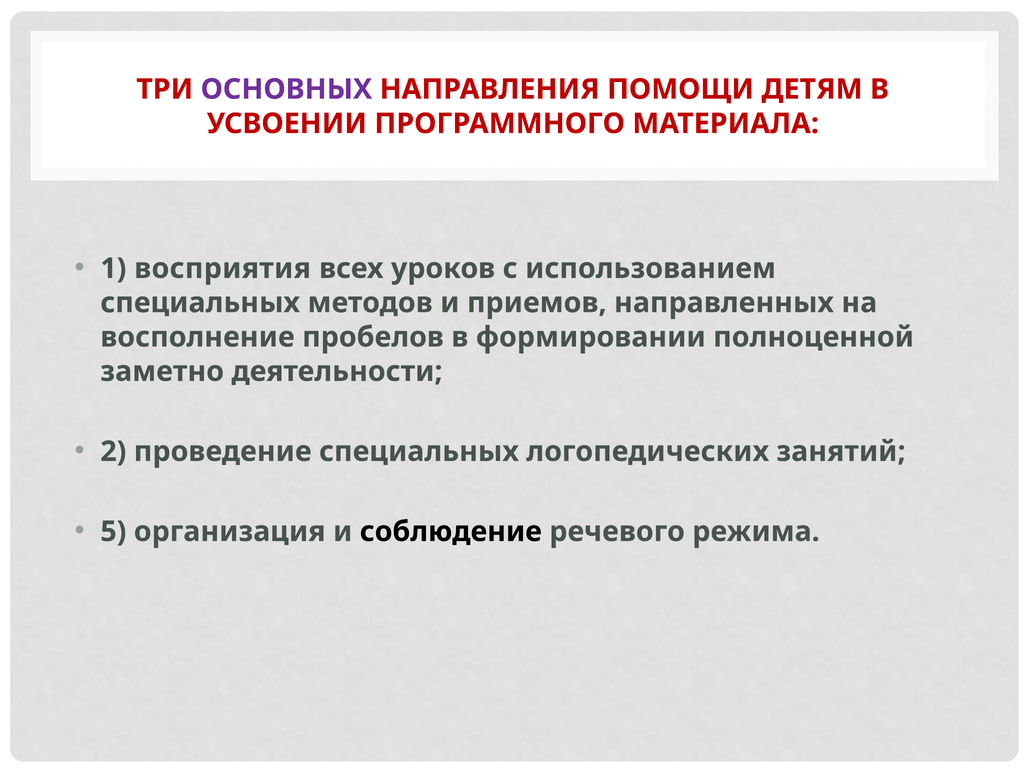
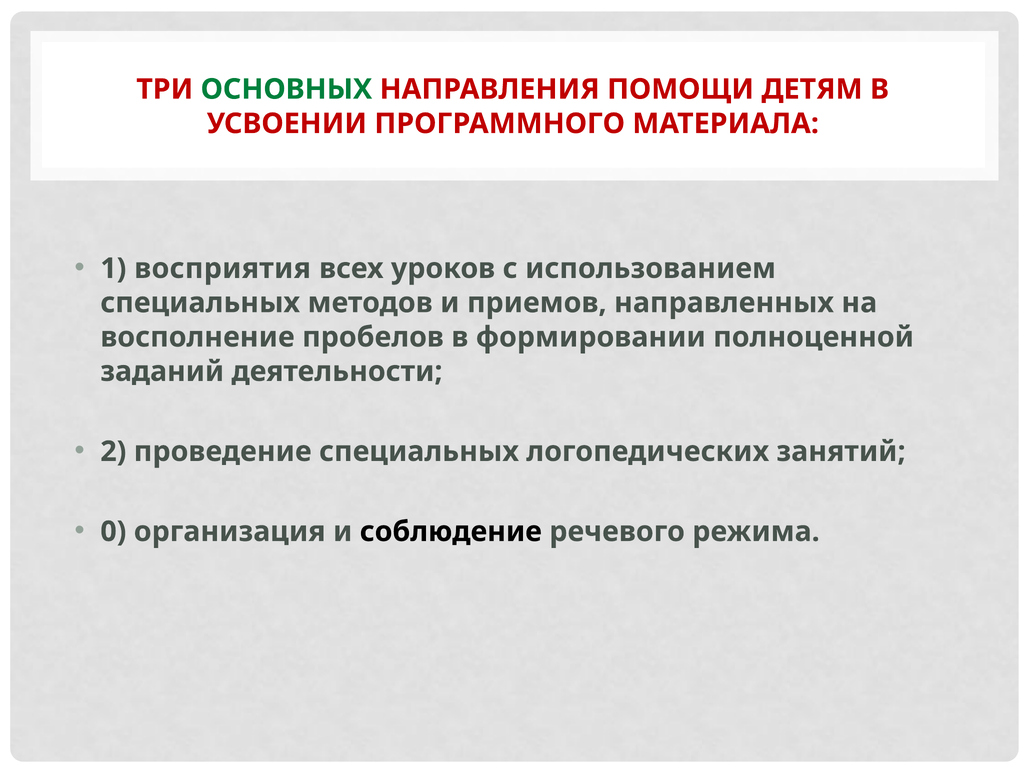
ОСНОВНЫХ colour: purple -> green (286, 89)
заметно: заметно -> заданий (162, 371)
5: 5 -> 0 (113, 531)
